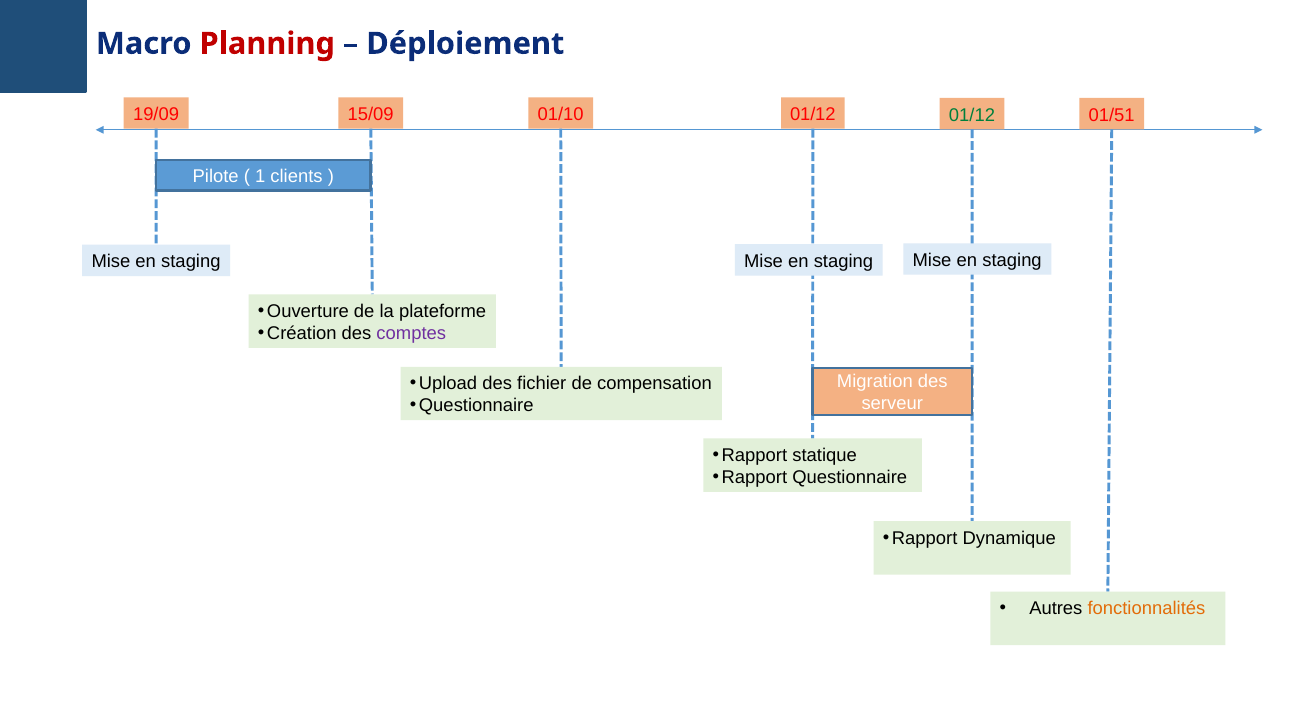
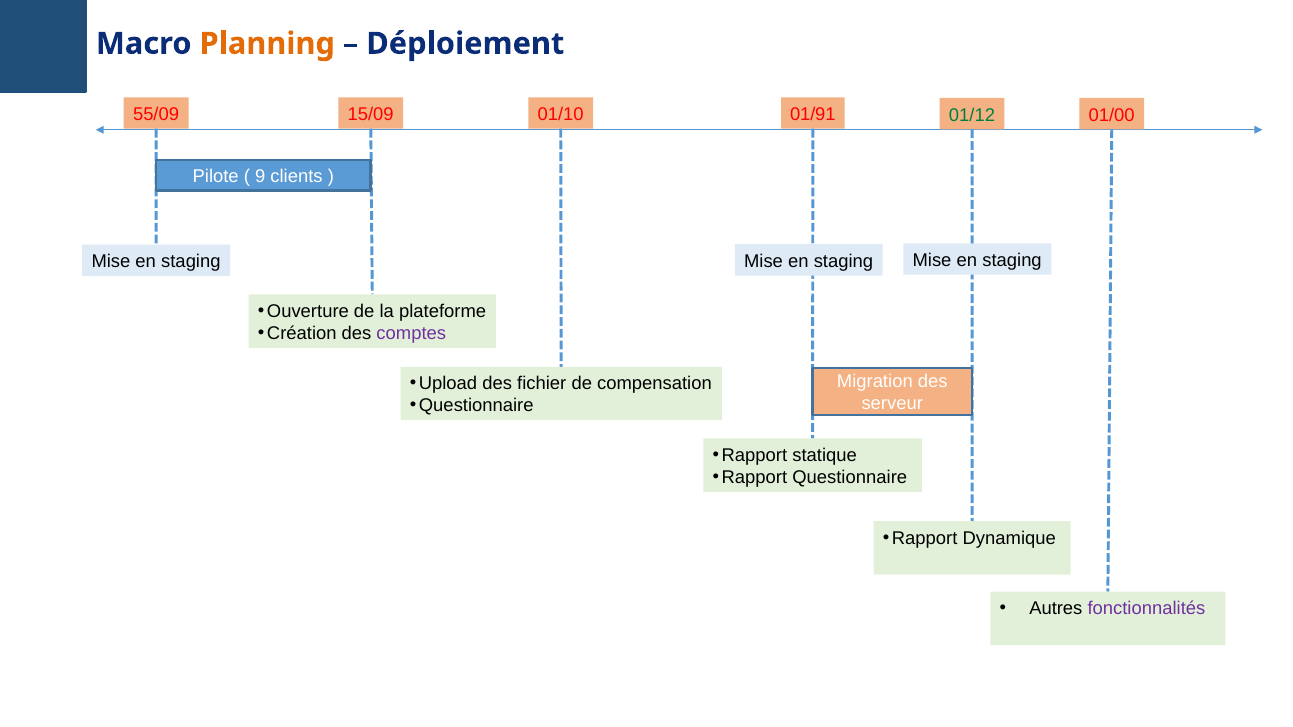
Planning colour: red -> orange (267, 44)
19/09: 19/09 -> 55/09 (156, 114)
01/12: 01/12 -> 01/91 (813, 114)
01/51: 01/51 -> 01/00 (1112, 115)
1: 1 -> 9 (260, 177)
fonctionnalités colour: orange -> purple (1146, 609)
